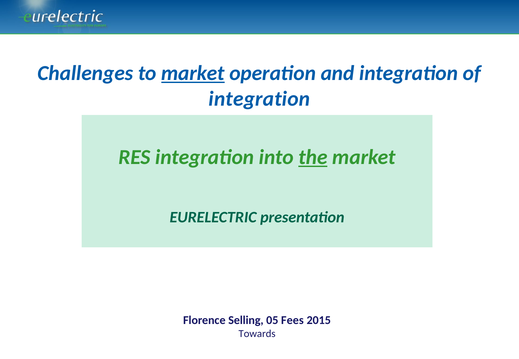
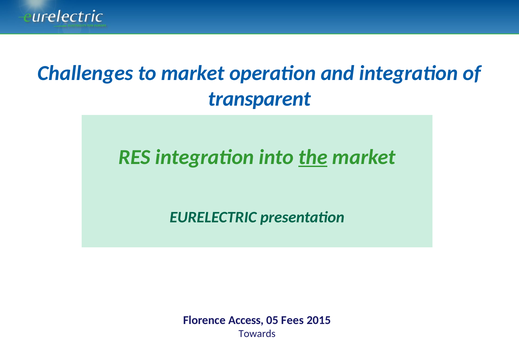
market underline: present -> none (193, 73)
integration: integration -> transparent (260, 99)
Selling: Selling -> Access (246, 321)
